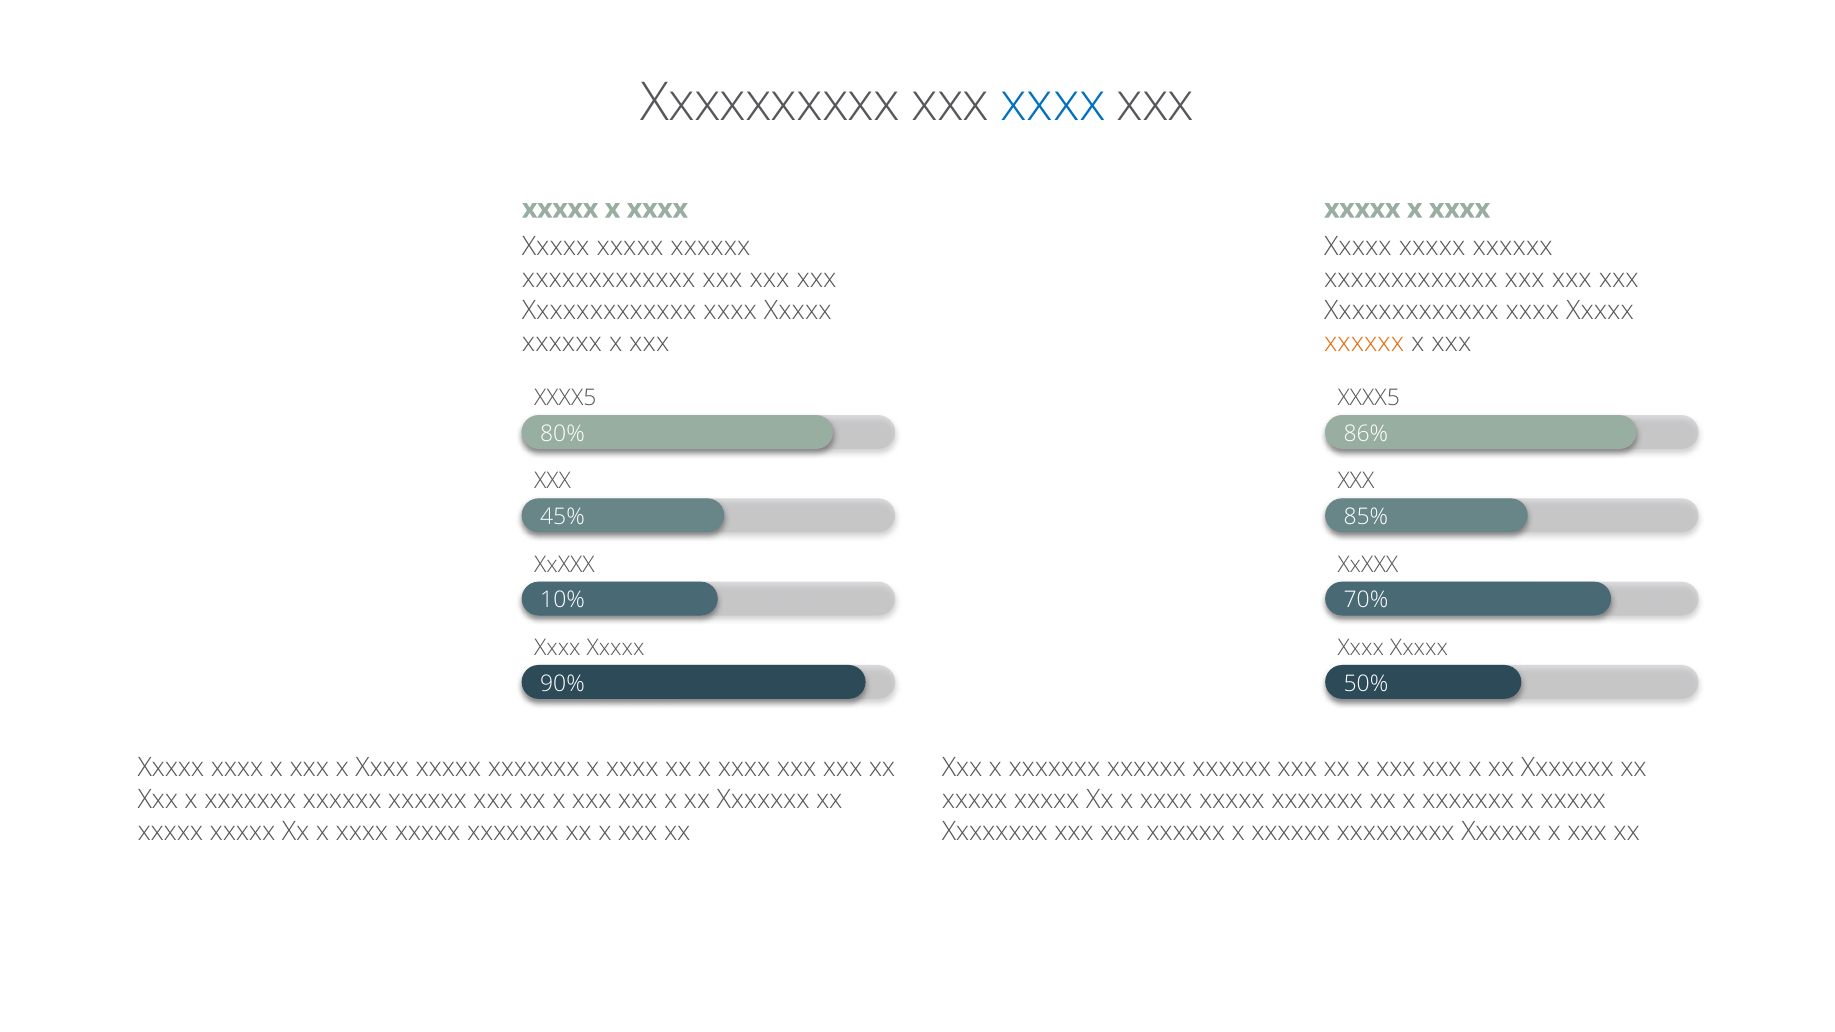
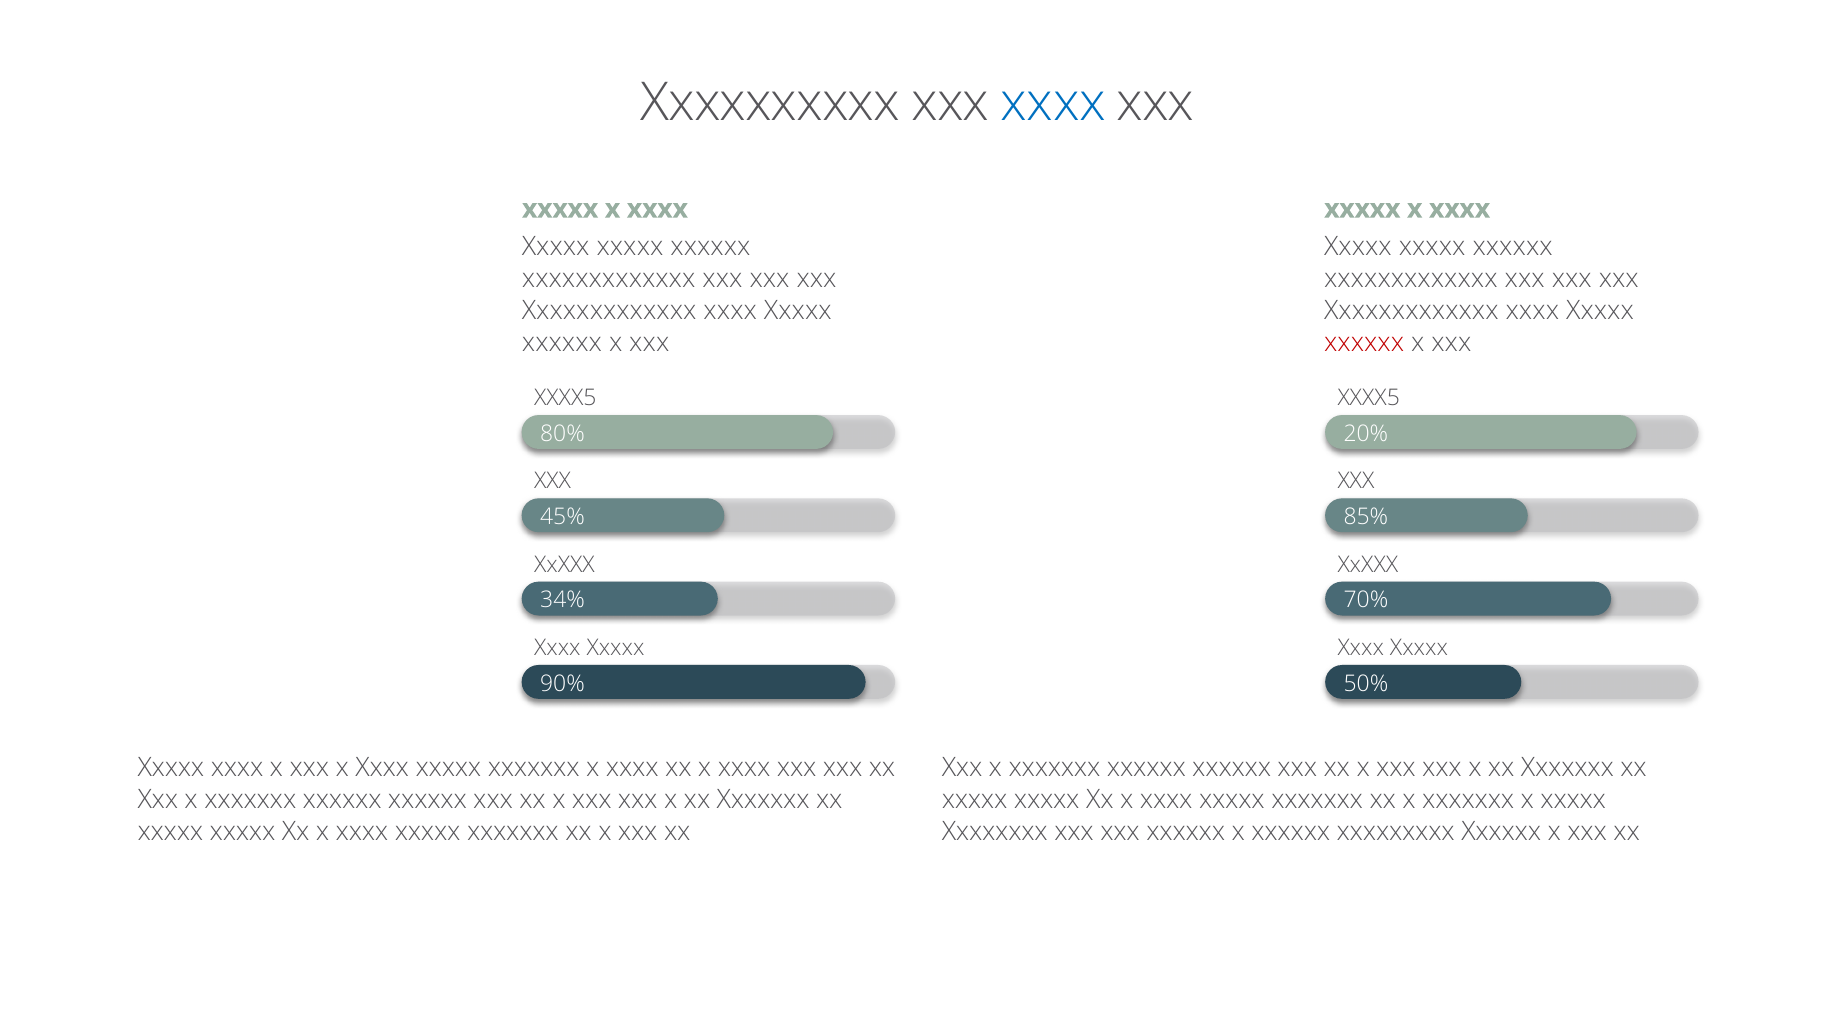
xxxxxx colour: orange -> red (1364, 343)
86%: 86% -> 20% (1366, 434)
10%: 10% -> 34% (563, 600)
